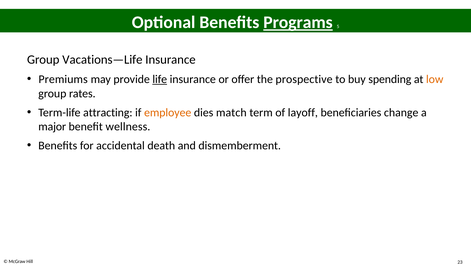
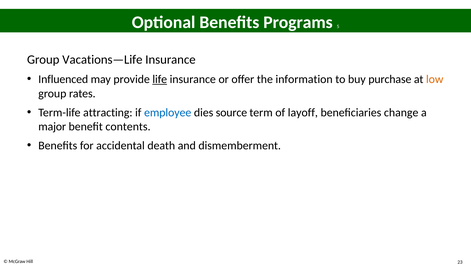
Programs underline: present -> none (298, 22)
Premiums: Premiums -> Influenced (63, 79)
prospective: prospective -> information (304, 79)
spending: spending -> purchase (390, 79)
employee colour: orange -> blue (168, 112)
match: match -> source (231, 112)
wellness: wellness -> contents (128, 127)
